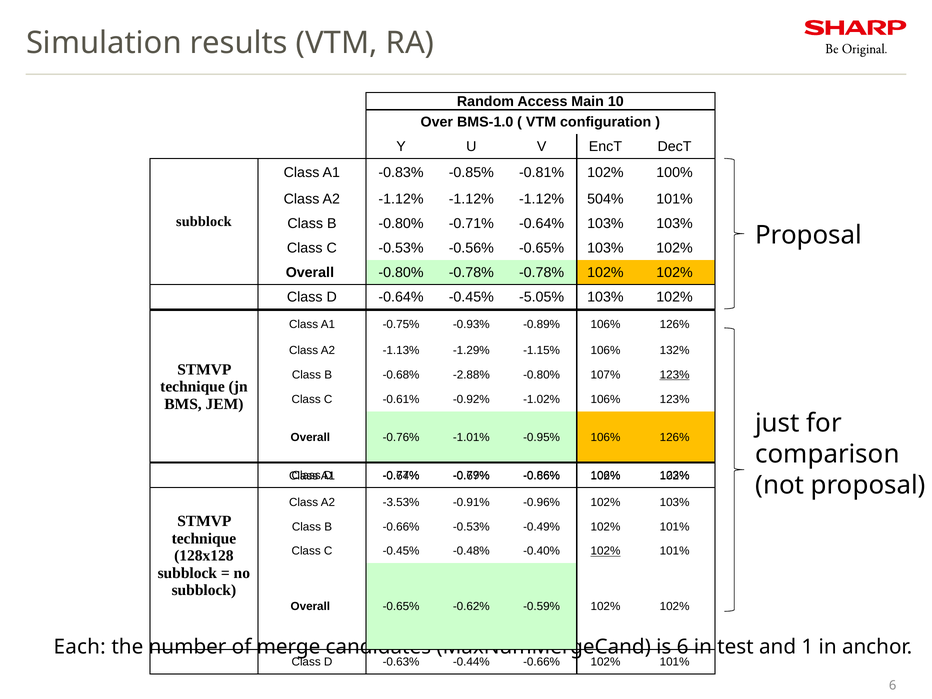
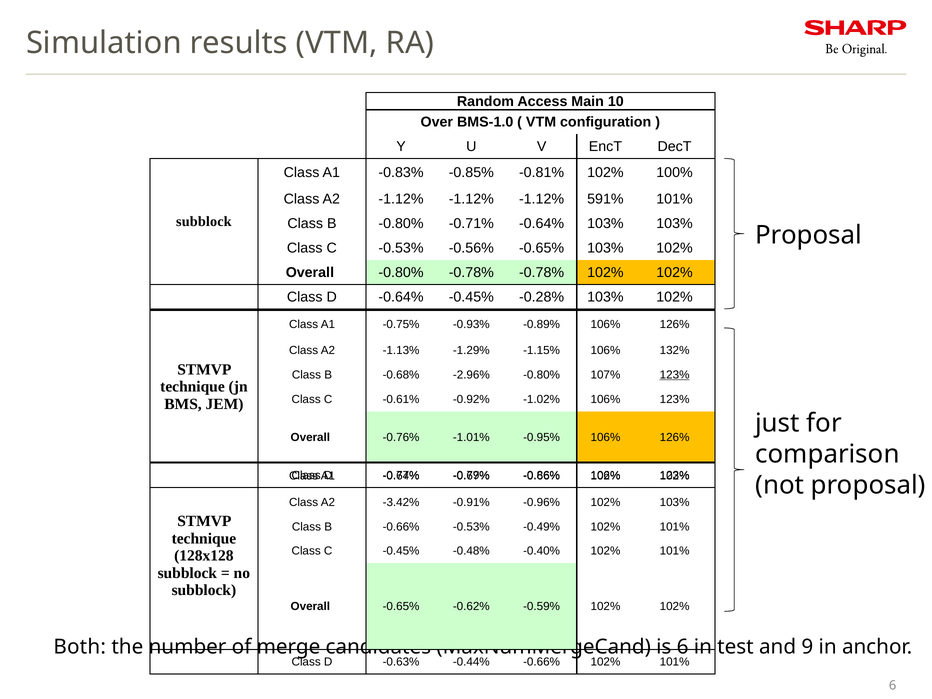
504%: 504% -> 591% (605, 199)
-5.05%: -5.05% -> -0.28% (542, 297)
-2.88%: -2.88% -> -2.96% (471, 375)
-3.53%: -3.53% -> -3.42% (401, 502)
102% underline: present -> none (606, 551)
Each: Each -> Both (80, 647)
1: 1 -> 9 (807, 647)
